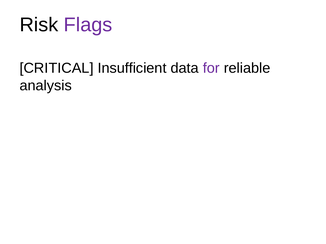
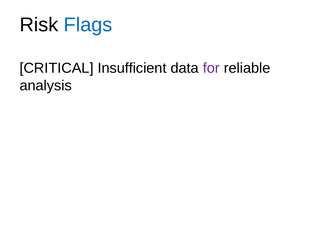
Flags colour: purple -> blue (88, 25)
